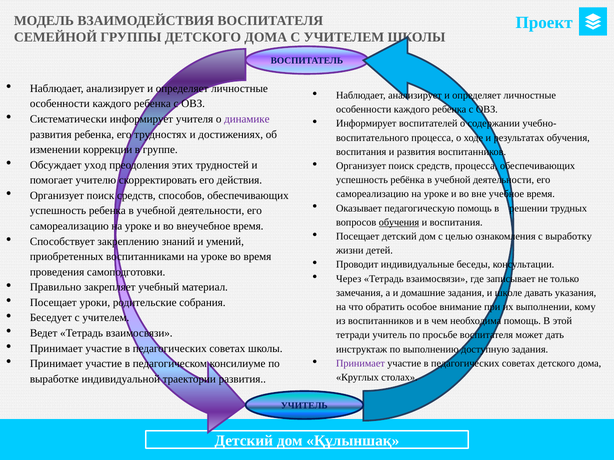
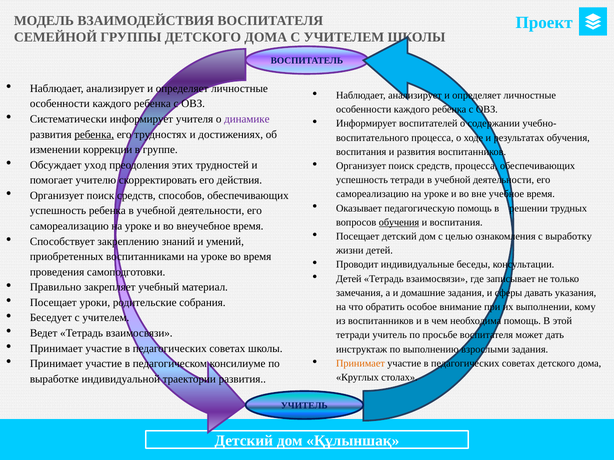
ребенка underline: none -> present (94, 135)
успешность ребёнка: ребёнка -> тетради (407, 180)
Через: Через -> Детей (349, 279)
школе: школе -> сферы (508, 293)
доступную: доступную -> взрослыми (485, 350)
Принимает colour: purple -> orange (360, 364)
